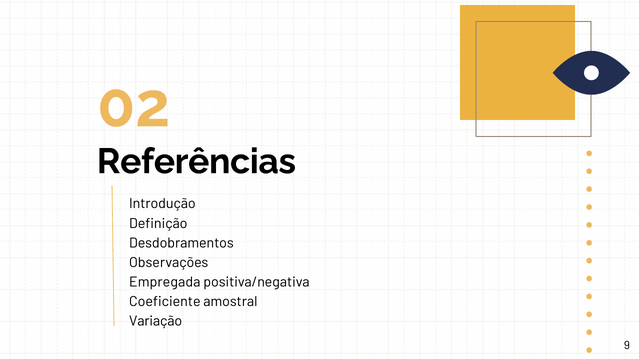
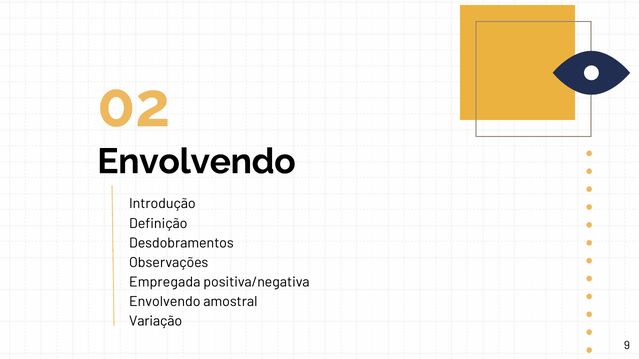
Referências: Referências -> Envolvendo (196, 162)
Coeficiente: Coeficiente -> Envolvendo (165, 302)
